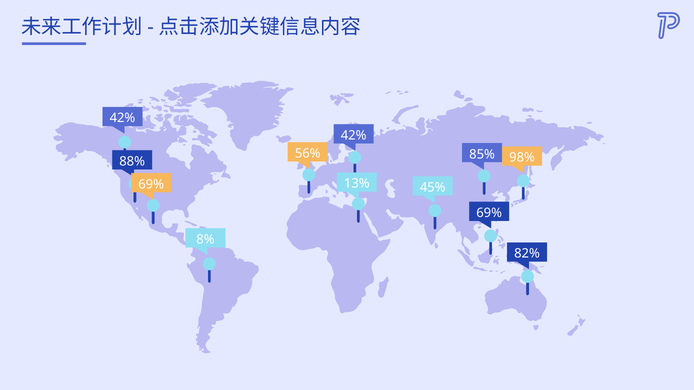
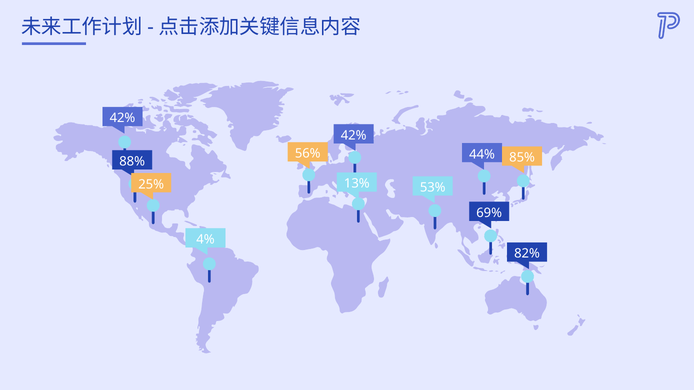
85%: 85% -> 44% (482, 154)
98%: 98% -> 85% (522, 158)
69%: 69% -> 25% (151, 184)
45%: 45% -> 53% (433, 188)
8%: 8% -> 4% (205, 240)
